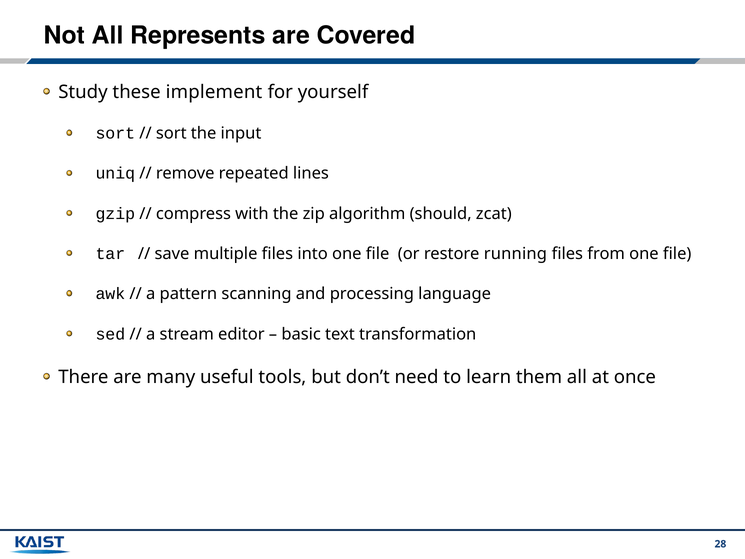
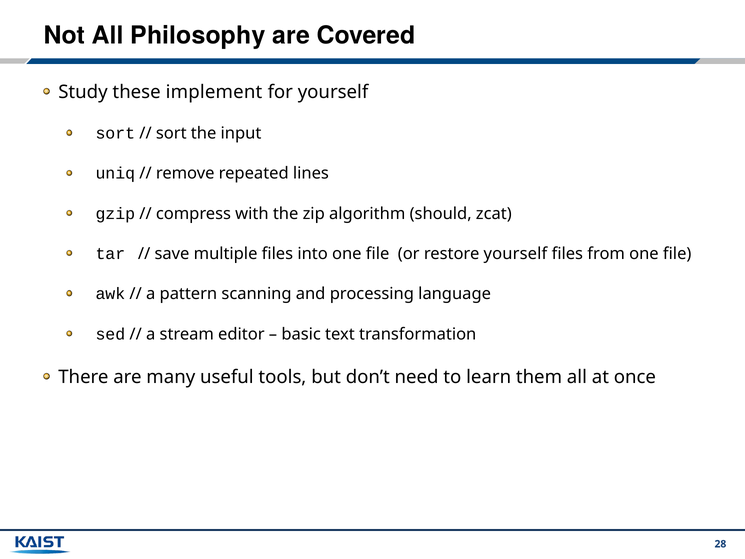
Represents: Represents -> Philosophy (198, 36)
restore running: running -> yourself (515, 254)
